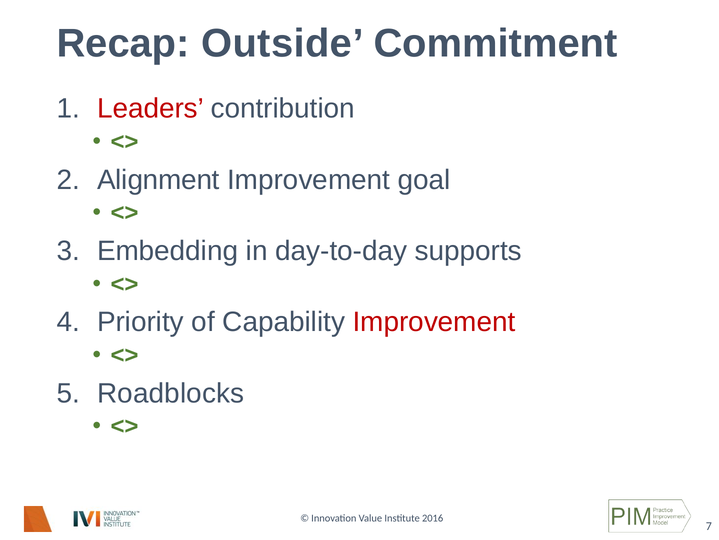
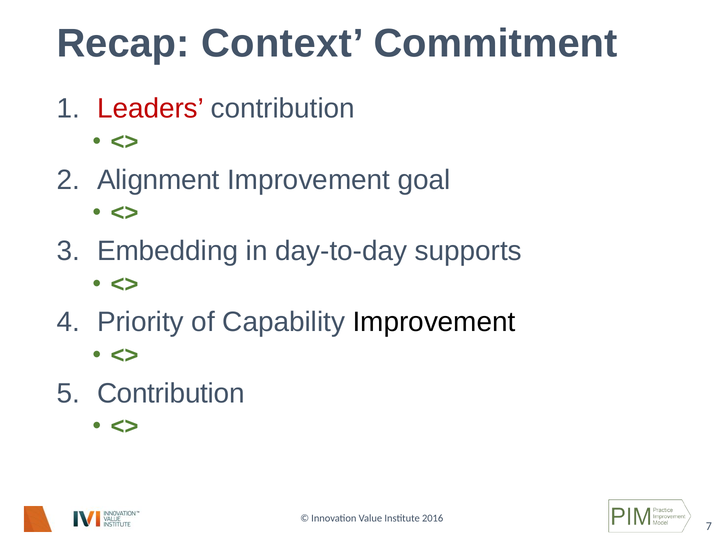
Outside: Outside -> Context (282, 44)
Improvement colour: red -> black (434, 322)
Roadblocks: Roadblocks -> Contribution (171, 393)
